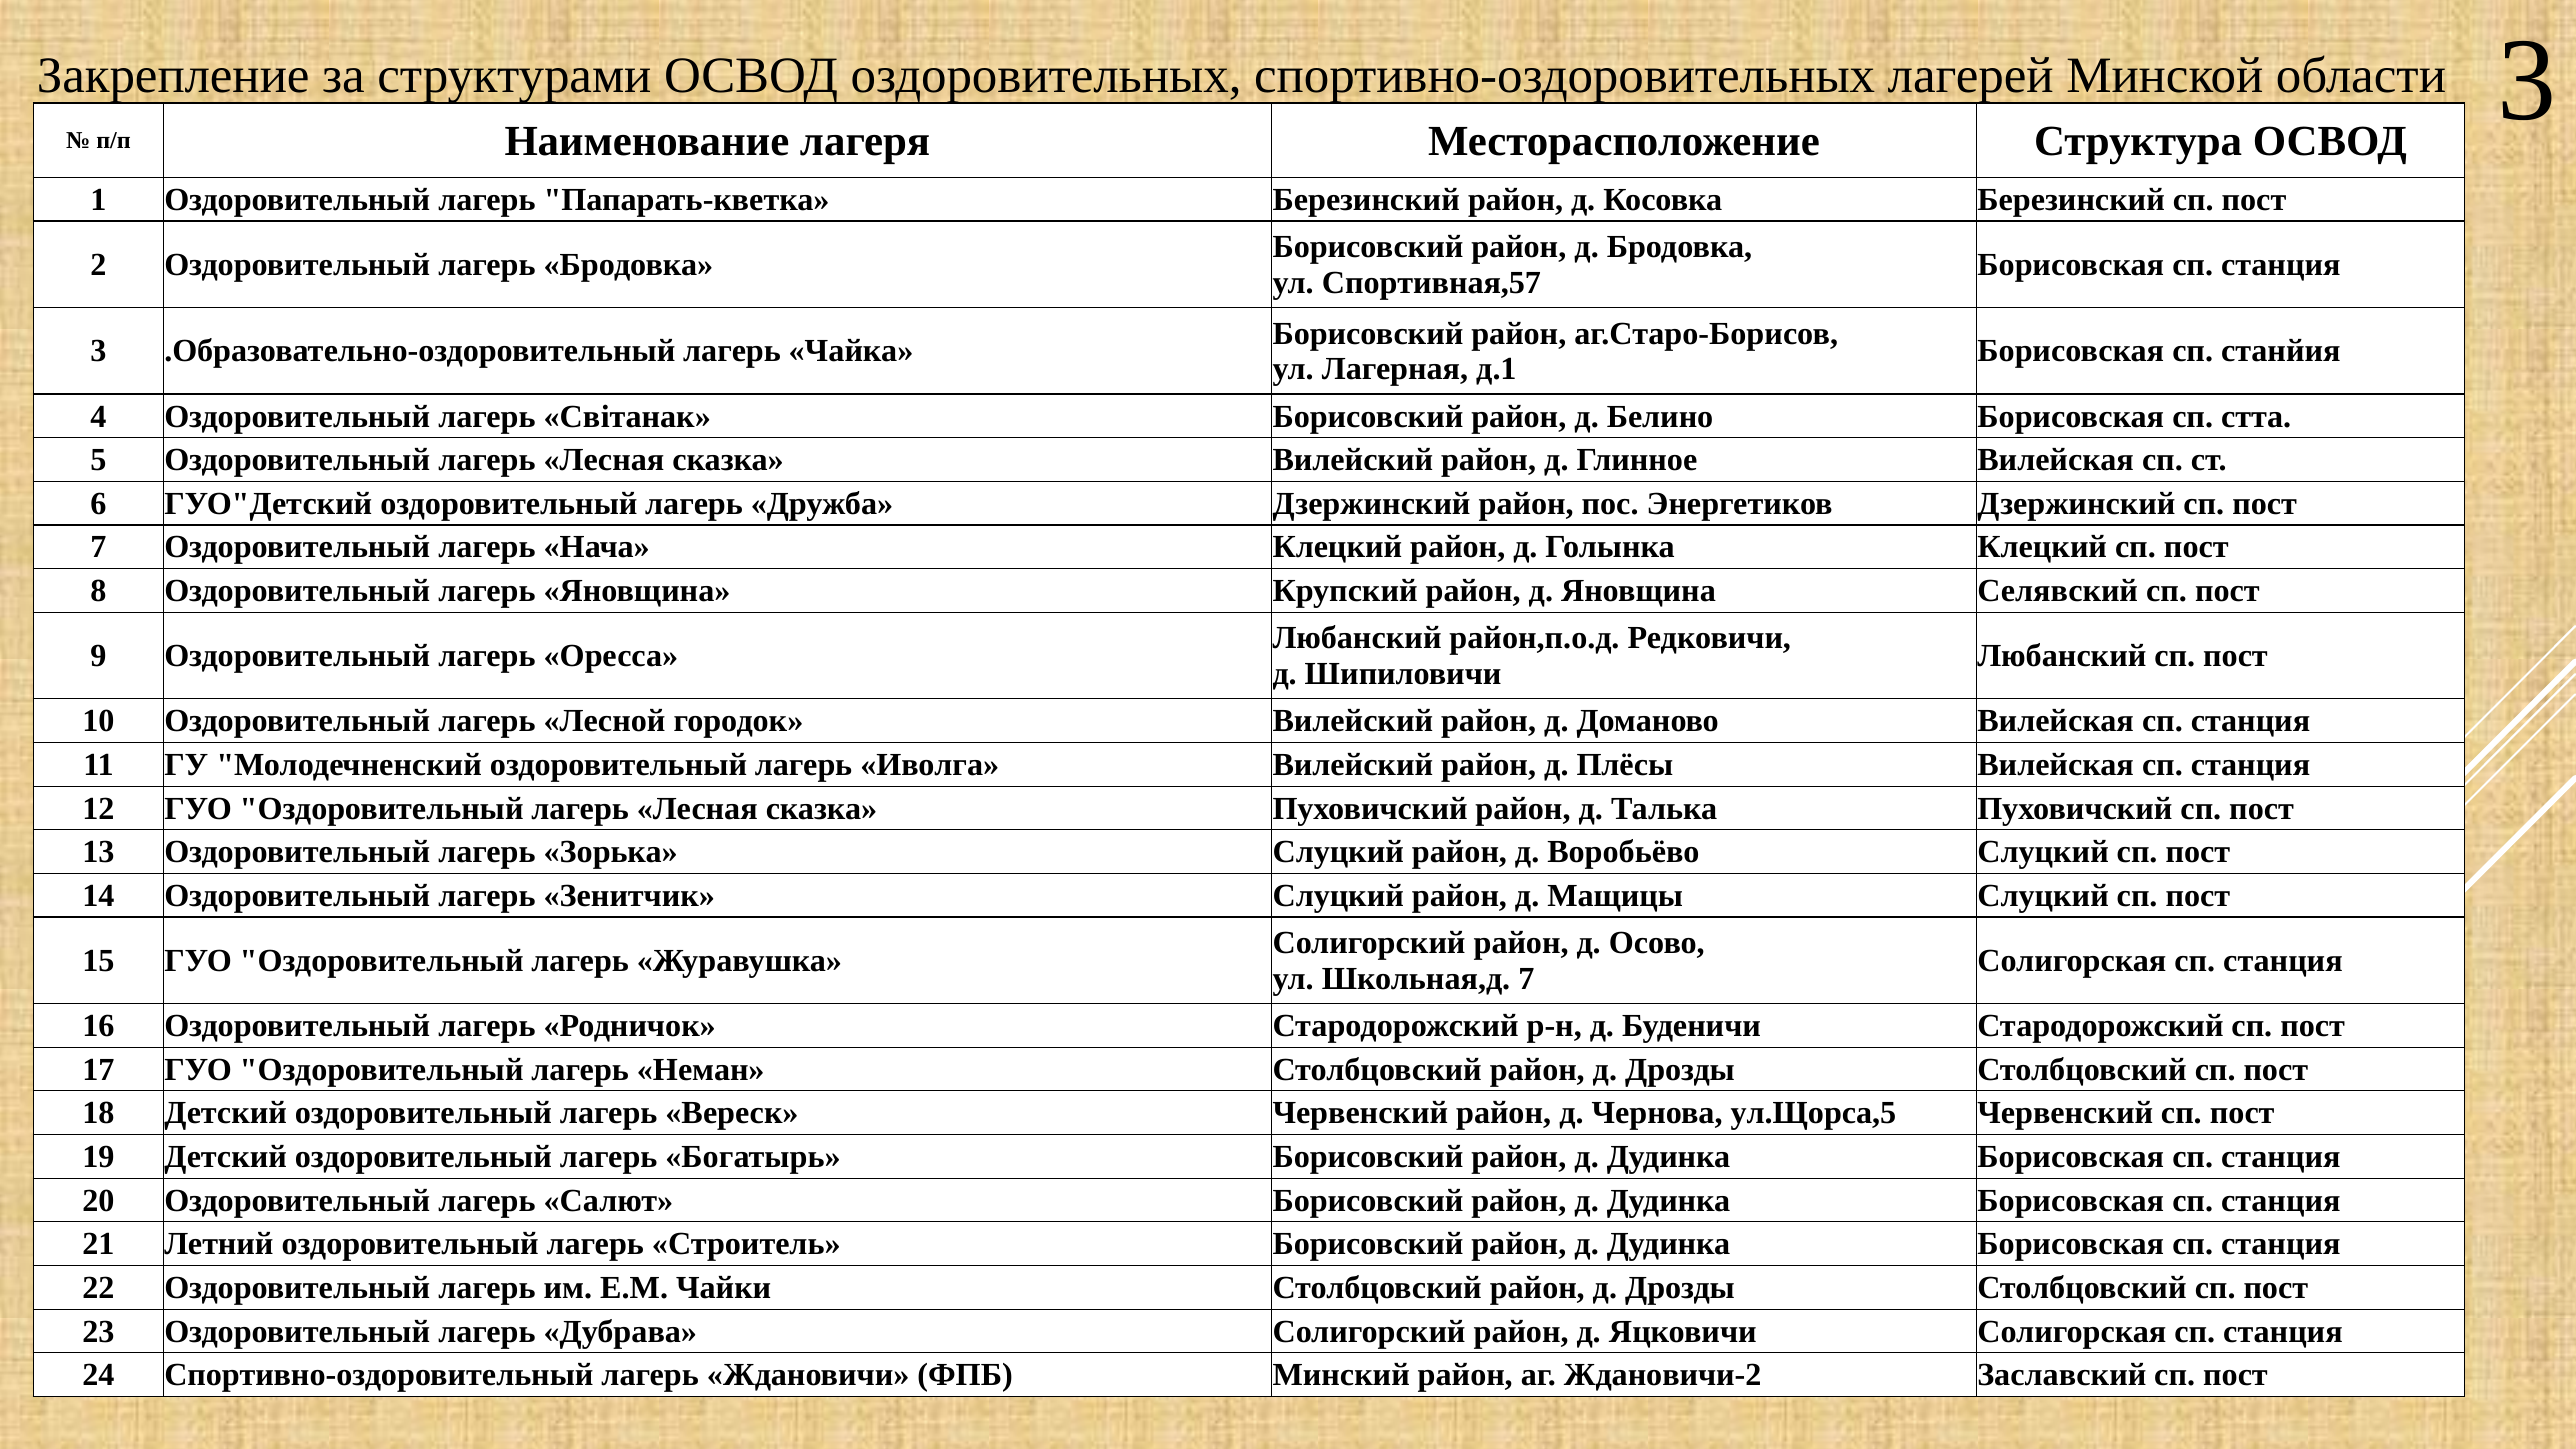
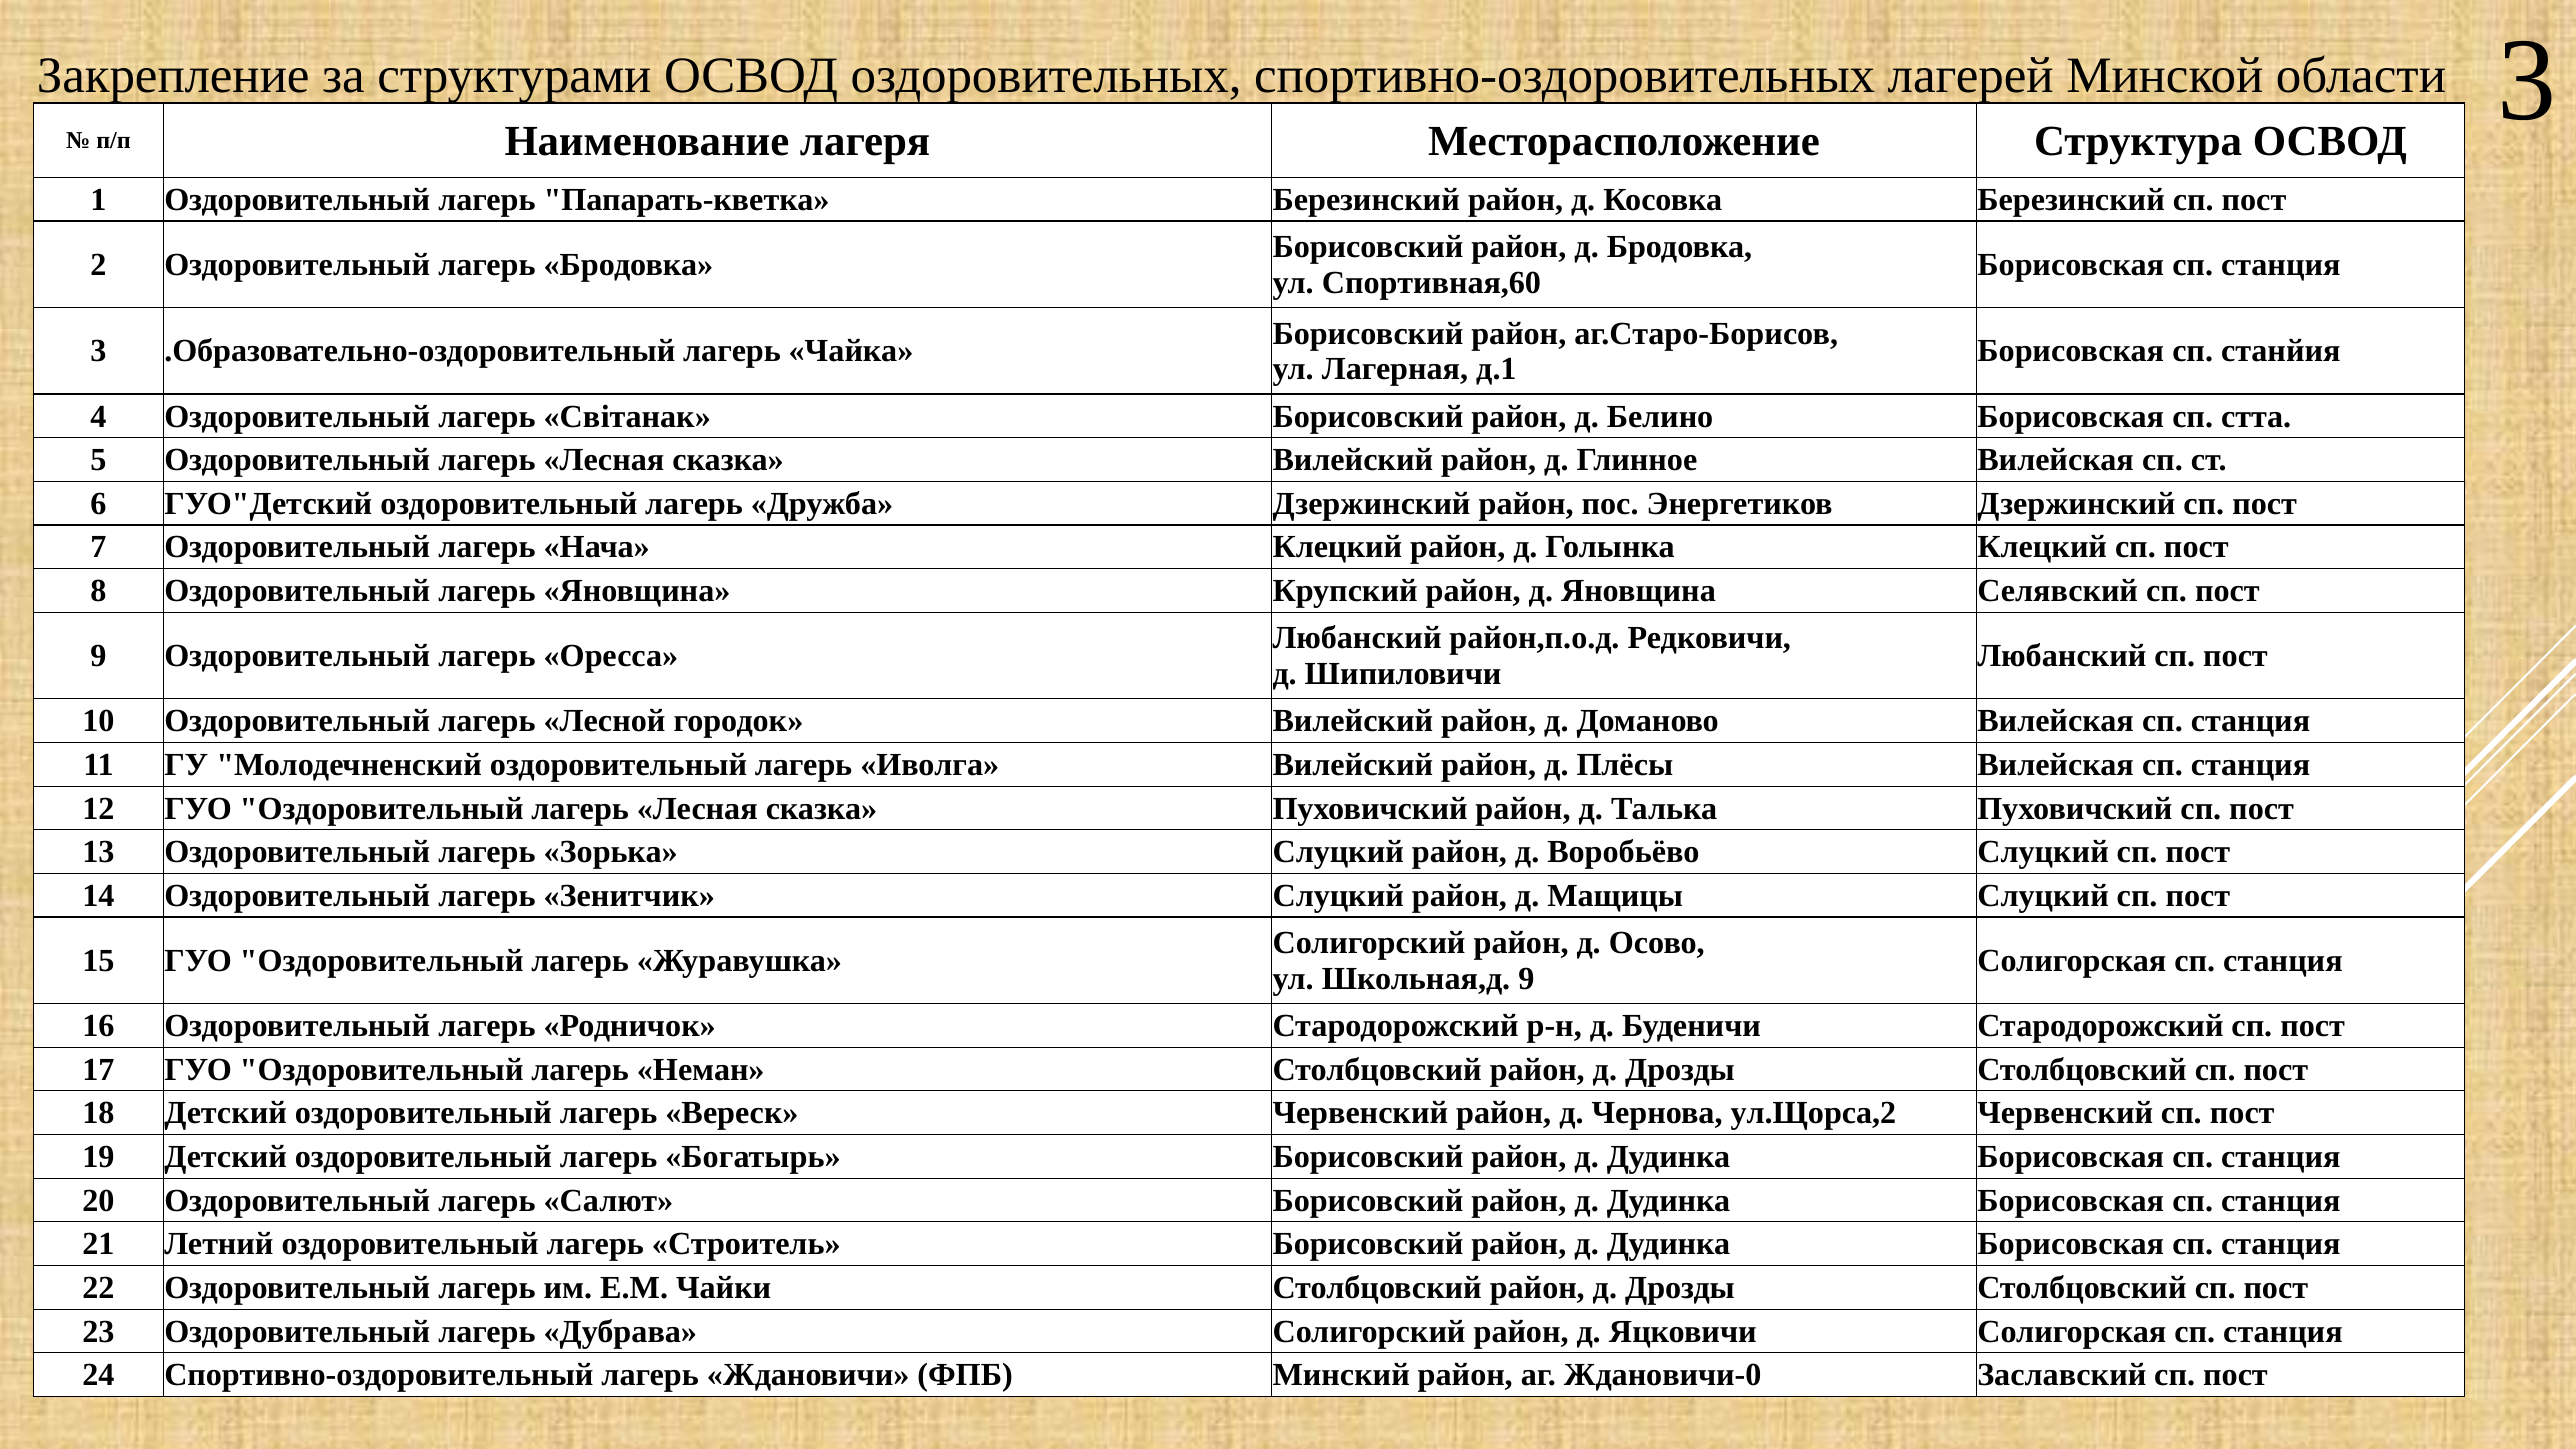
Спортивная,57: Спортивная,57 -> Спортивная,60 (1431, 283)
Школьная,д 7: 7 -> 9 (1526, 979)
ул.Щорса,5: ул.Щорса,5 -> ул.Щорса,2 (1813, 1113)
Ждановичи-2: Ждановичи-2 -> Ждановичи-0 (1663, 1375)
